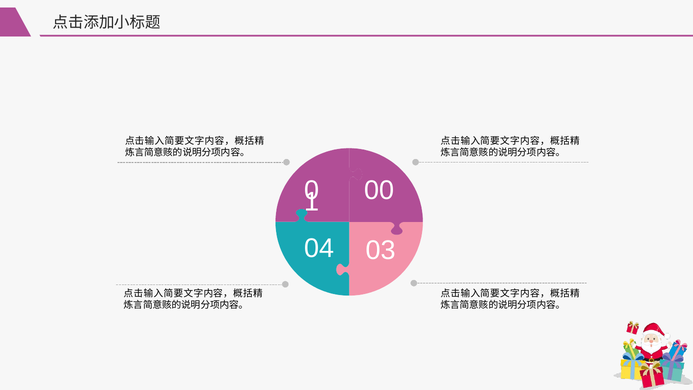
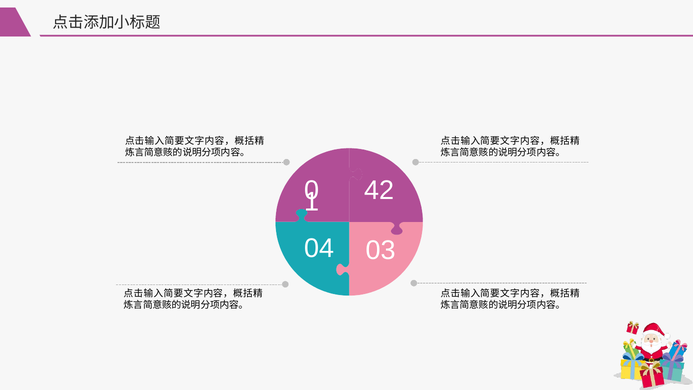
00: 00 -> 42 (379, 190)
